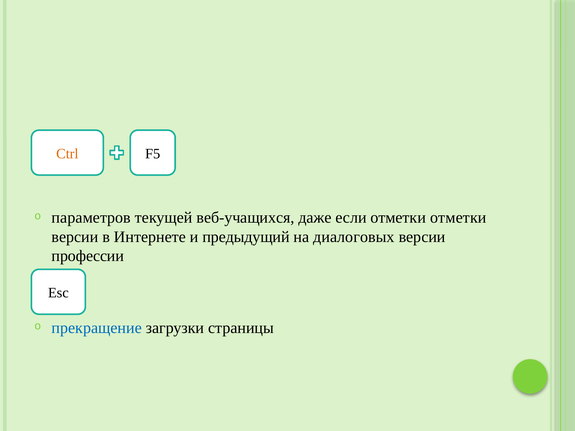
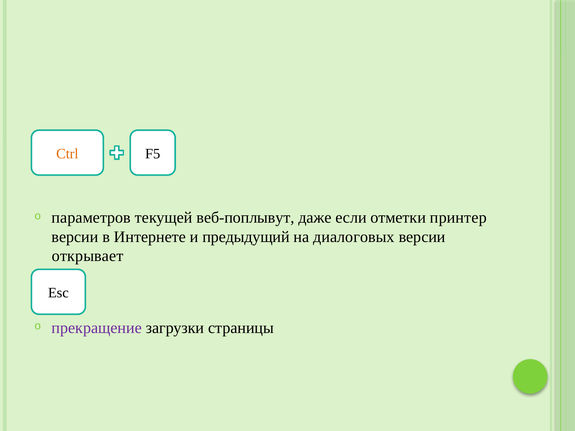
веб-учащихся: веб-учащихся -> веб-поплывут (245, 218)
отметки отметки: отметки -> принтер (458, 218)
профессии: профессии -> открывает (88, 256)
прекращение colour: blue -> purple (97, 328)
